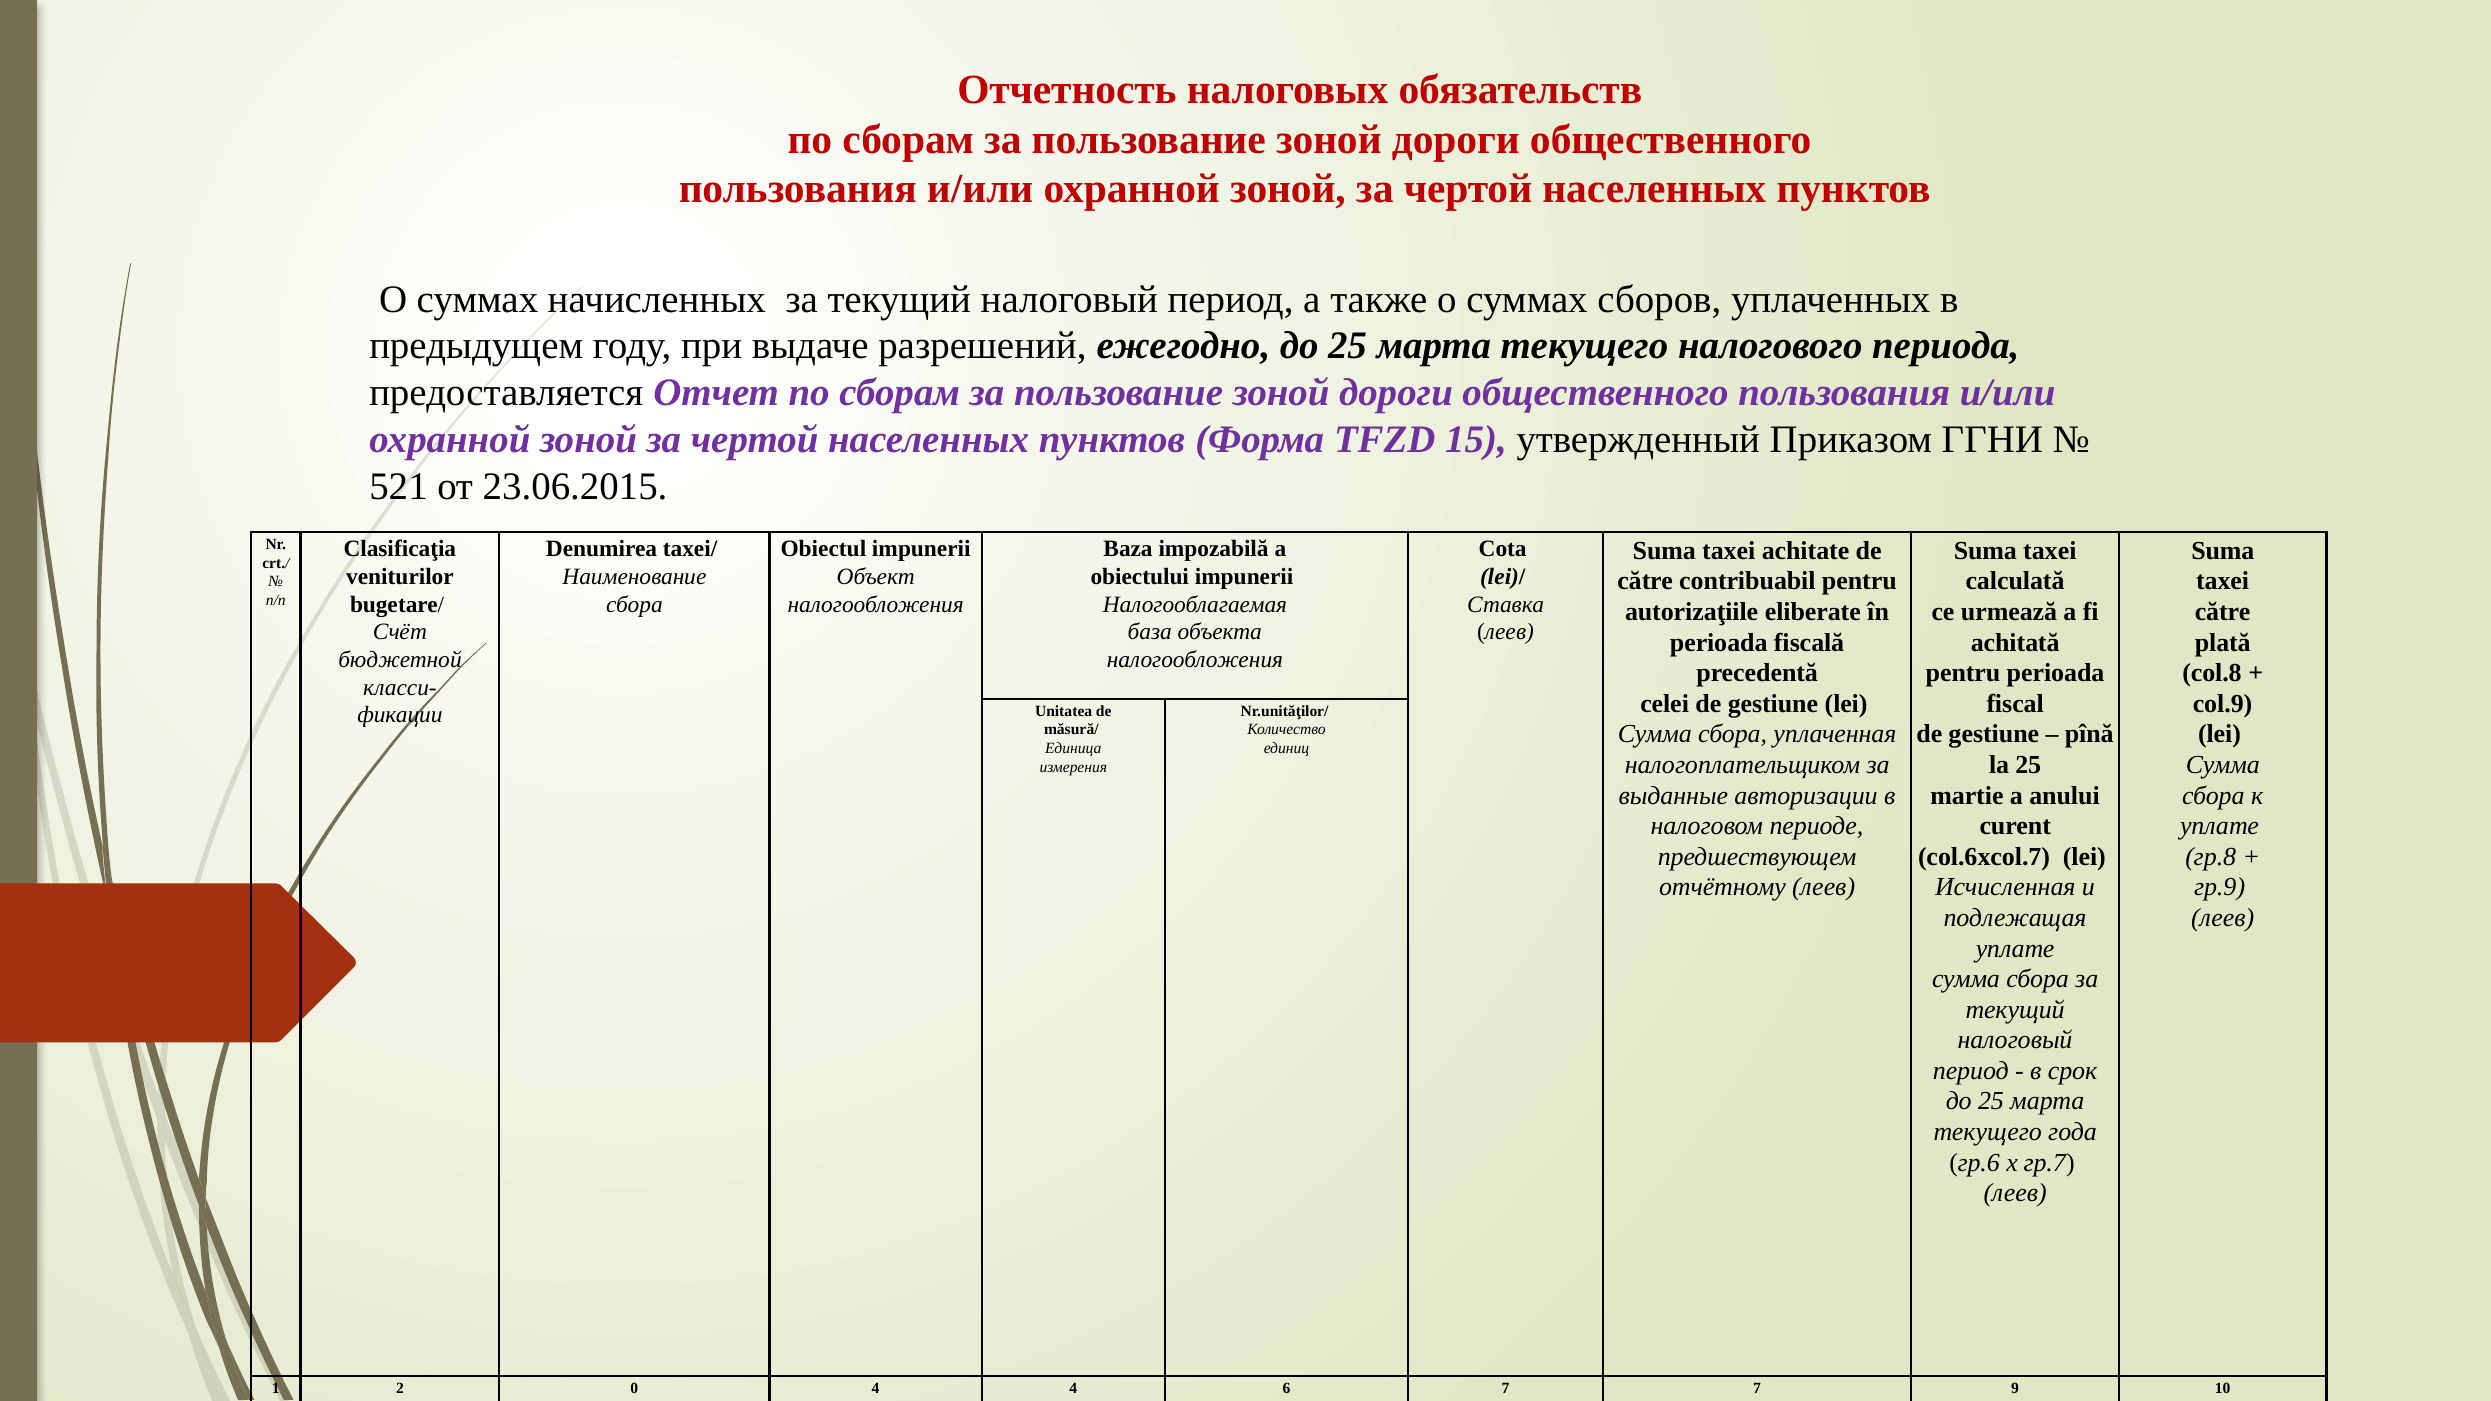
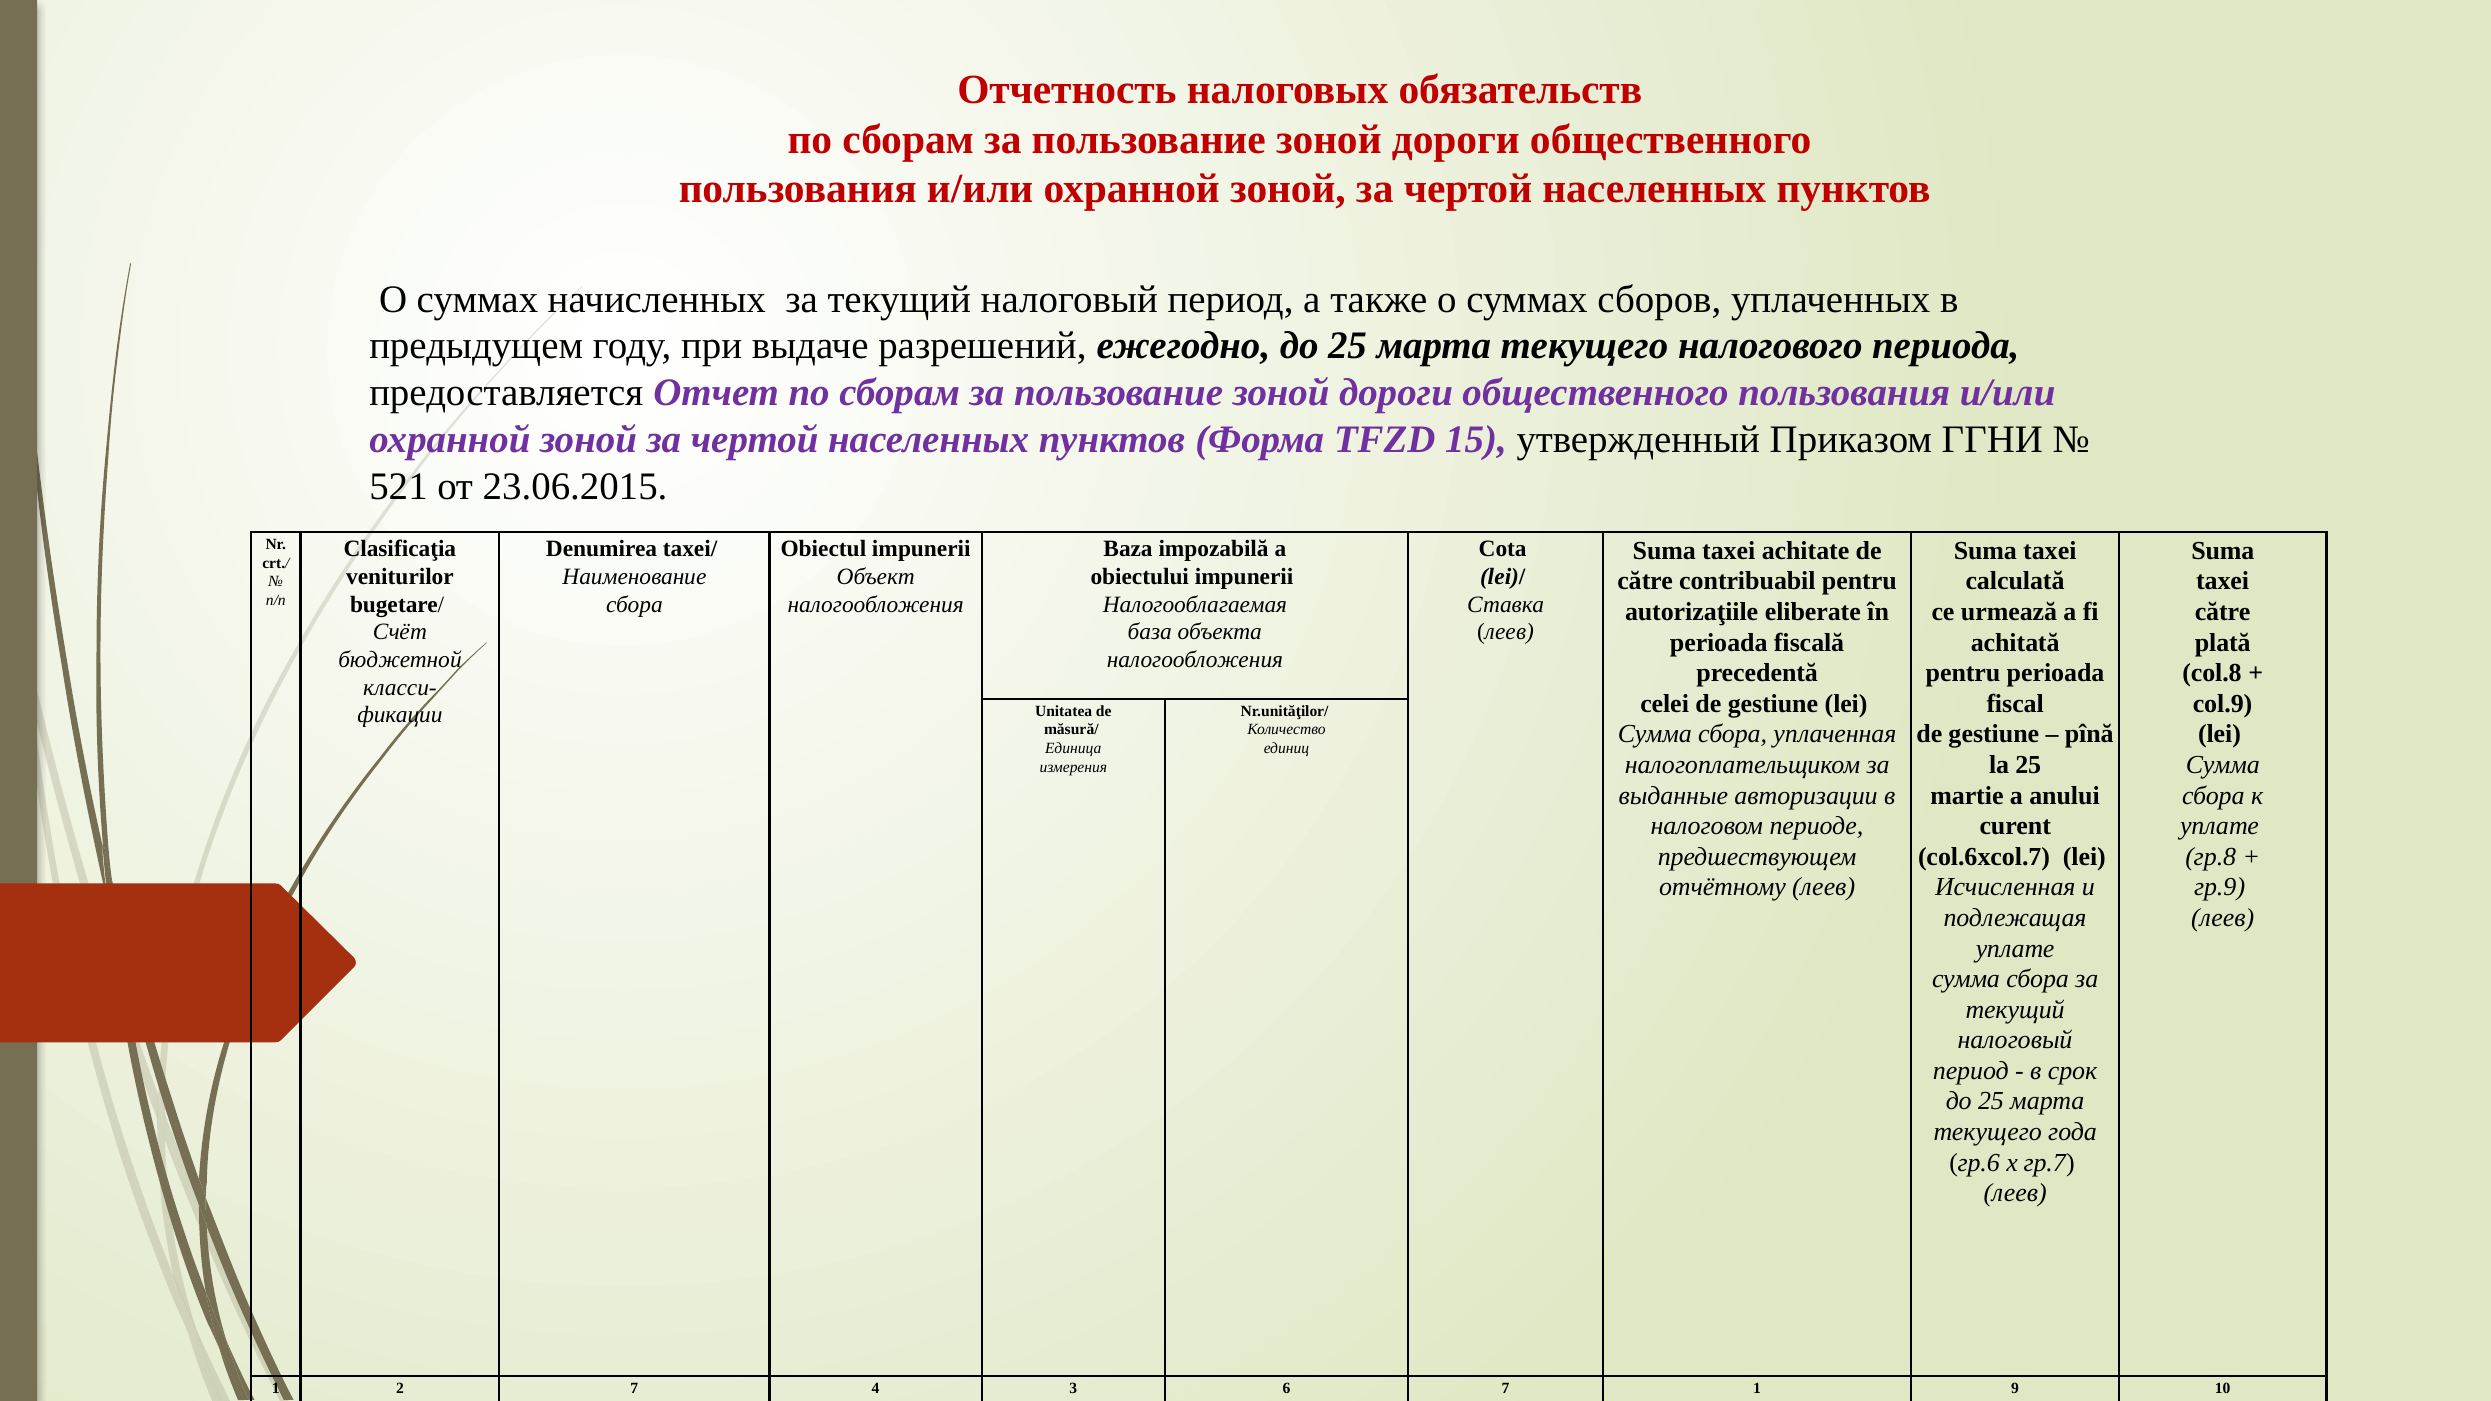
2 0: 0 -> 7 (634, 1389)
4 4: 4 -> 3 (1073, 1389)
7 7: 7 -> 1 (1757, 1389)
